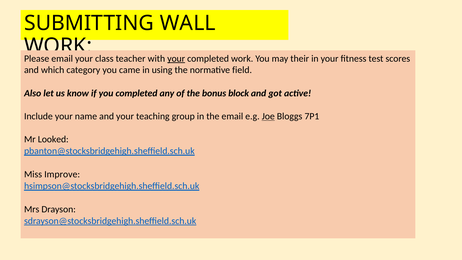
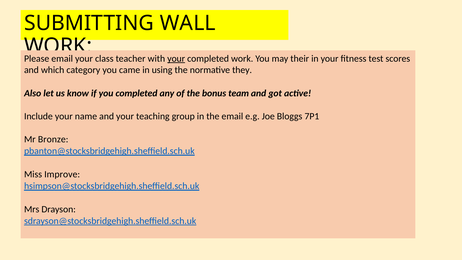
field: field -> they (242, 70)
block: block -> team (239, 93)
Joe underline: present -> none (268, 116)
Looked: Looked -> Bronze (53, 139)
